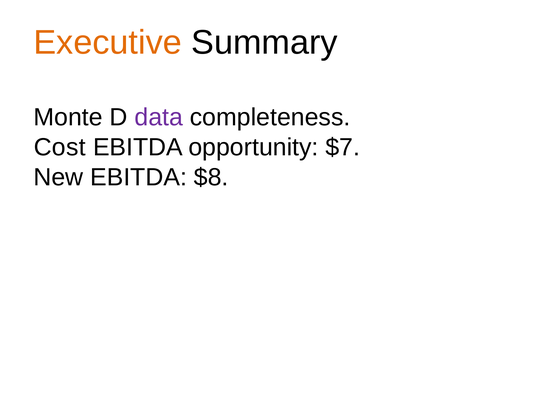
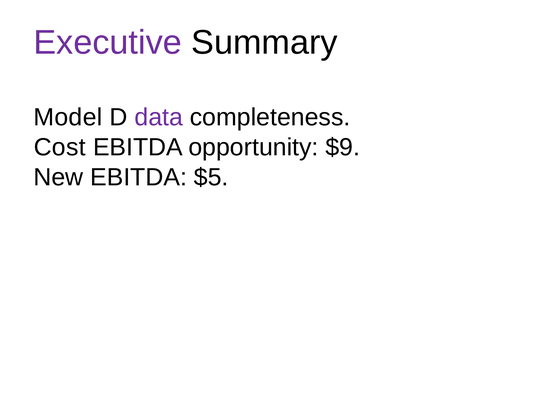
Executive colour: orange -> purple (108, 43)
Monte: Monte -> Model (68, 117)
$7: $7 -> $9 (343, 147)
$8: $8 -> $5 (211, 177)
